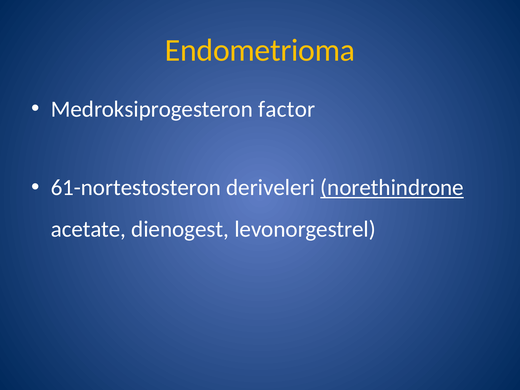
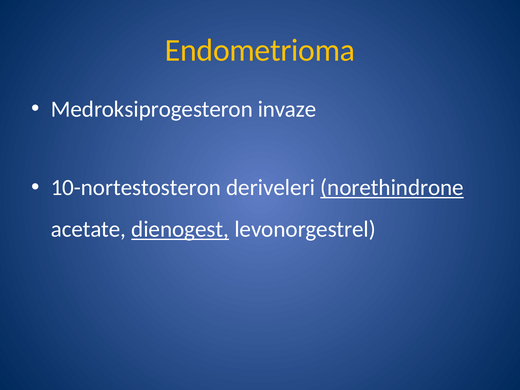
factor: factor -> invaze (287, 109)
61-nortestosteron: 61-nortestosteron -> 10-nortestosteron (136, 188)
dienogest underline: none -> present (180, 229)
